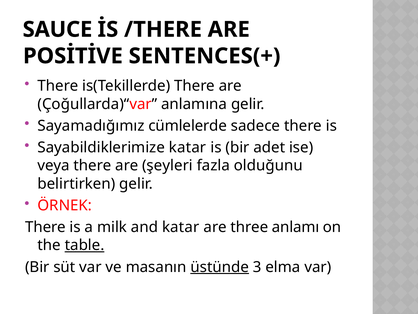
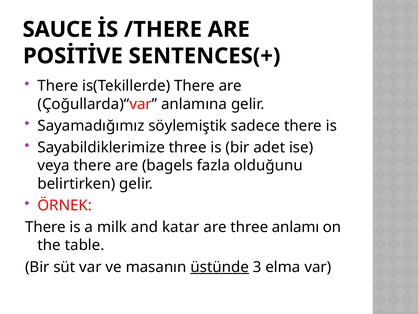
cümlelerde: cümlelerde -> söylemiştik (188, 126)
Sayabildiklerimize katar: katar -> three (188, 147)
şeyleri: şeyleri -> bagels (168, 165)
table underline: present -> none (85, 245)
